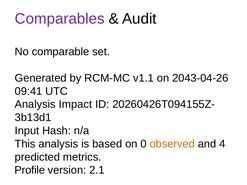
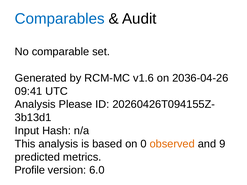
Comparables colour: purple -> blue (60, 19)
v1.1: v1.1 -> v1.6 (144, 78)
2043-04-26: 2043-04-26 -> 2036-04-26 (200, 78)
Impact: Impact -> Please (75, 105)
4: 4 -> 9 (222, 144)
2.1: 2.1 -> 6.0 (97, 170)
